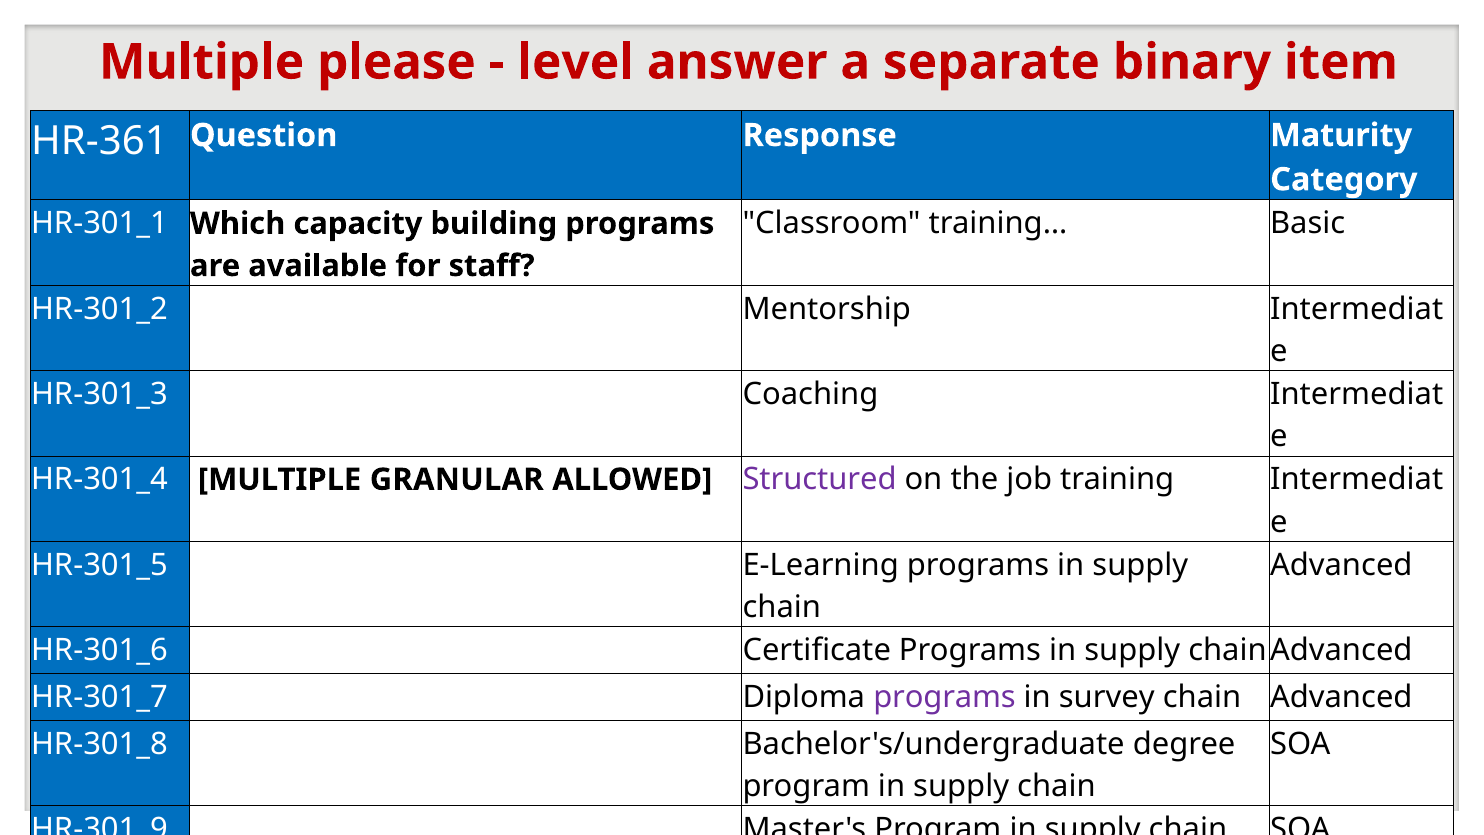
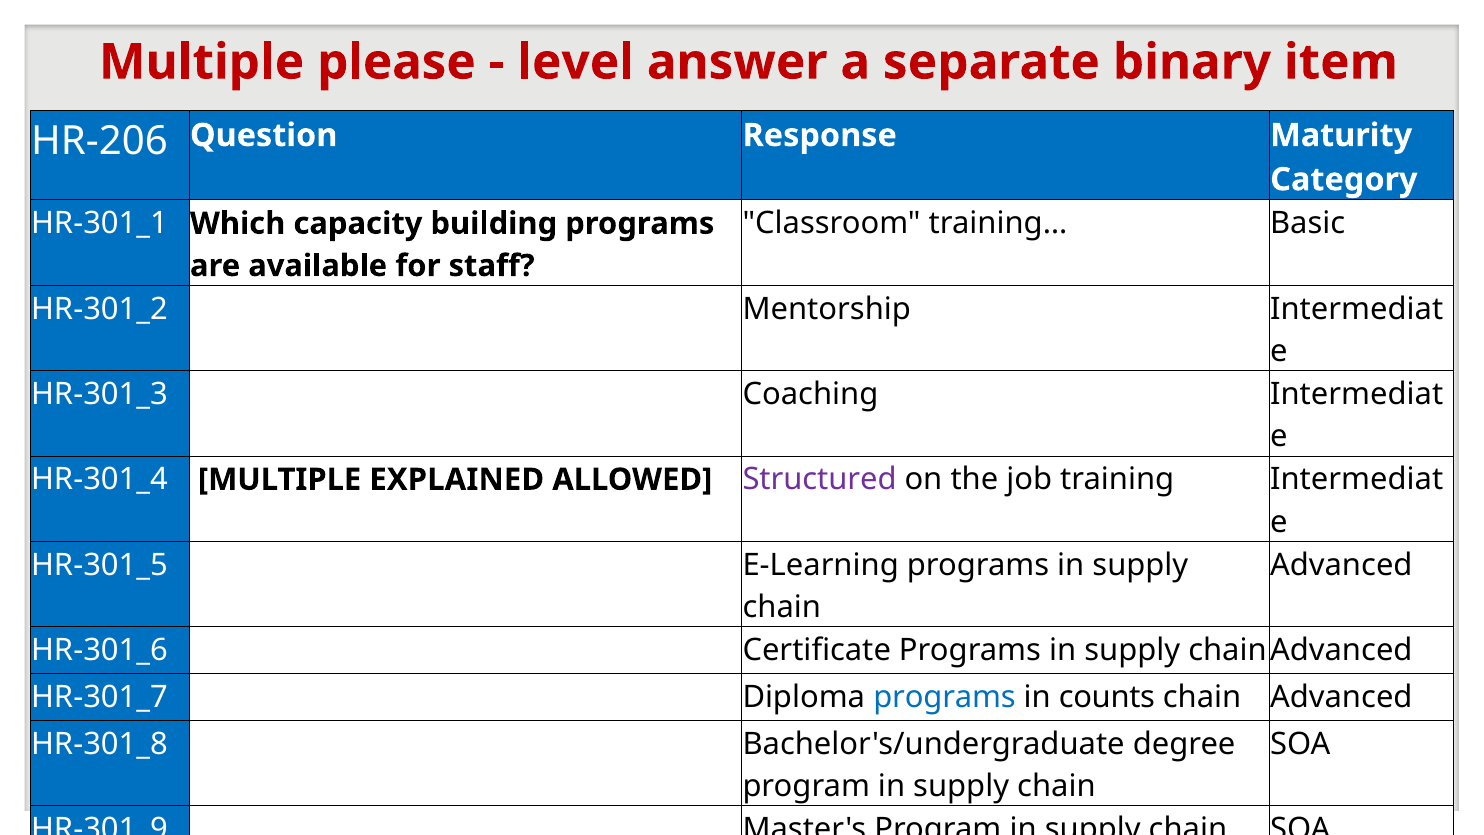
HR-361: HR-361 -> HR-206 (99, 141)
GRANULAR: GRANULAR -> EXPLAINED (457, 479)
programs colour: purple -> blue (945, 697)
survey: survey -> counts (1107, 697)
